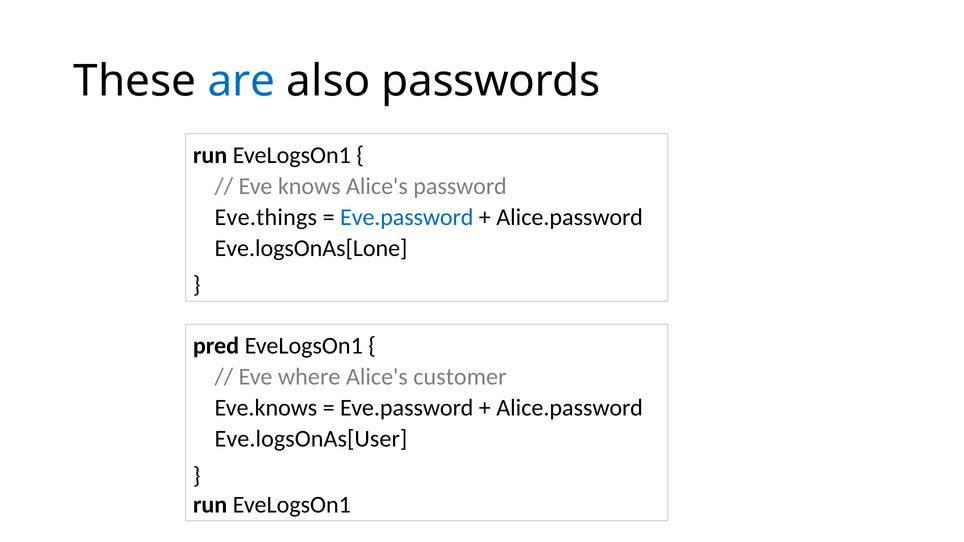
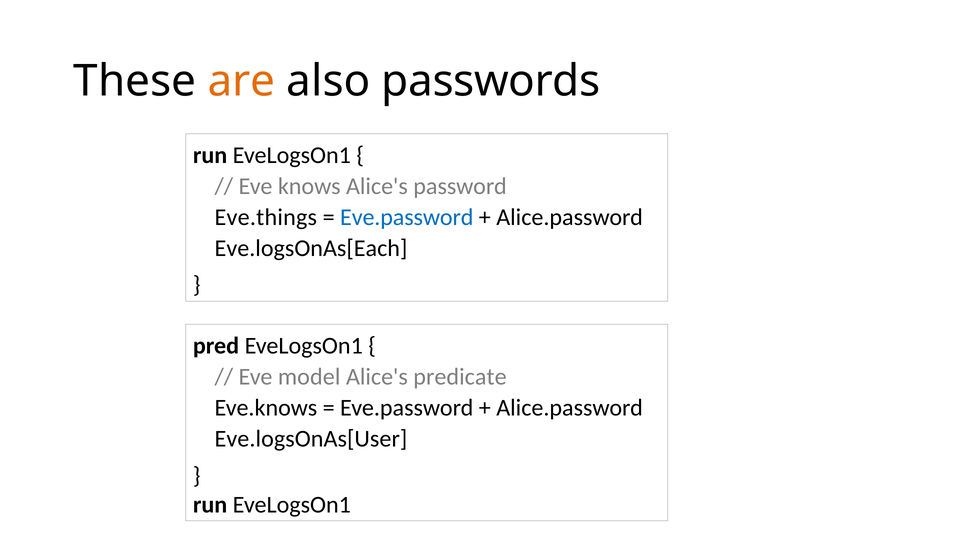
are colour: blue -> orange (241, 81)
Eve.logsOnAs[Lone: Eve.logsOnAs[Lone -> Eve.logsOnAs[Each (311, 248)
where: where -> model (309, 377)
customer: customer -> predicate (460, 377)
